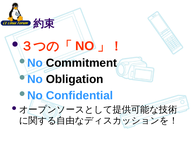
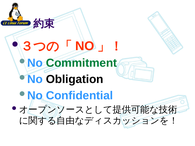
Commitment colour: black -> green (81, 63)
